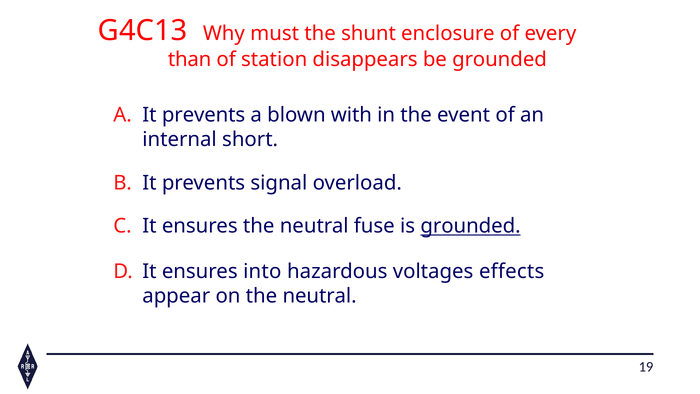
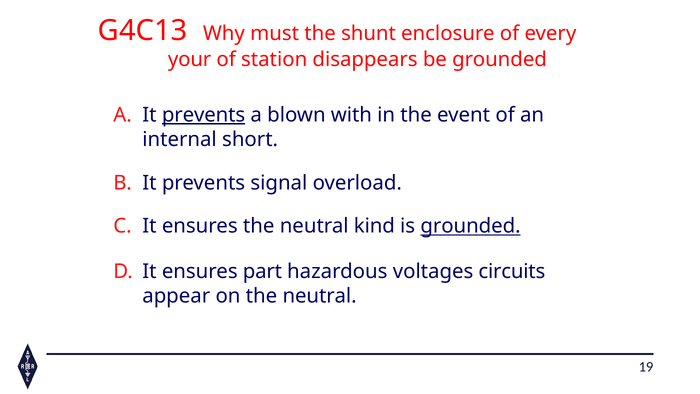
than: than -> your (190, 60)
prevents underline: none -> present (204, 115)
fuse: fuse -> kind (374, 226)
into: into -> part (262, 271)
effects: effects -> circuits (512, 271)
